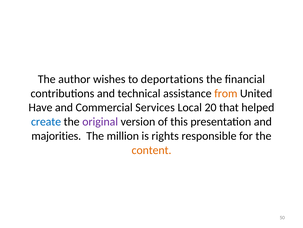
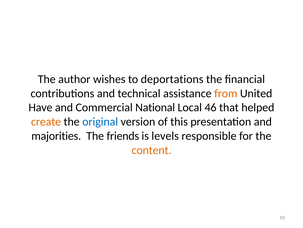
Services: Services -> National (155, 107)
20: 20 -> 46 (211, 107)
create colour: blue -> orange (46, 121)
original colour: purple -> blue (100, 121)
million: million -> friends (123, 136)
rights: rights -> levels (165, 136)
